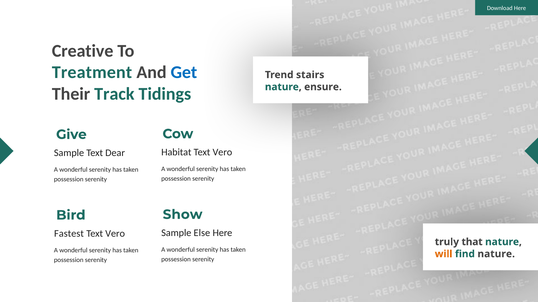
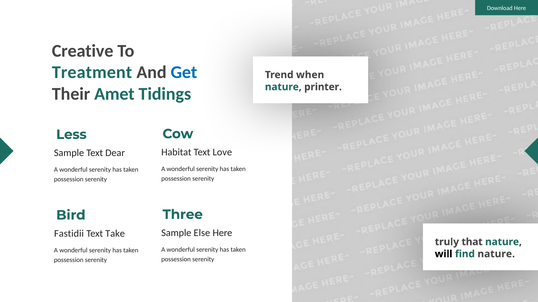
stairs: stairs -> when (310, 75)
ensure: ensure -> printer (323, 87)
Track: Track -> Amet (114, 94)
Give: Give -> Less (71, 135)
Vero: Vero -> Love (222, 152)
Show: Show -> Three (183, 215)
Fastest: Fastest -> Fastidii (69, 234)
Vero: Vero -> Take (115, 234)
will colour: orange -> black (444, 254)
